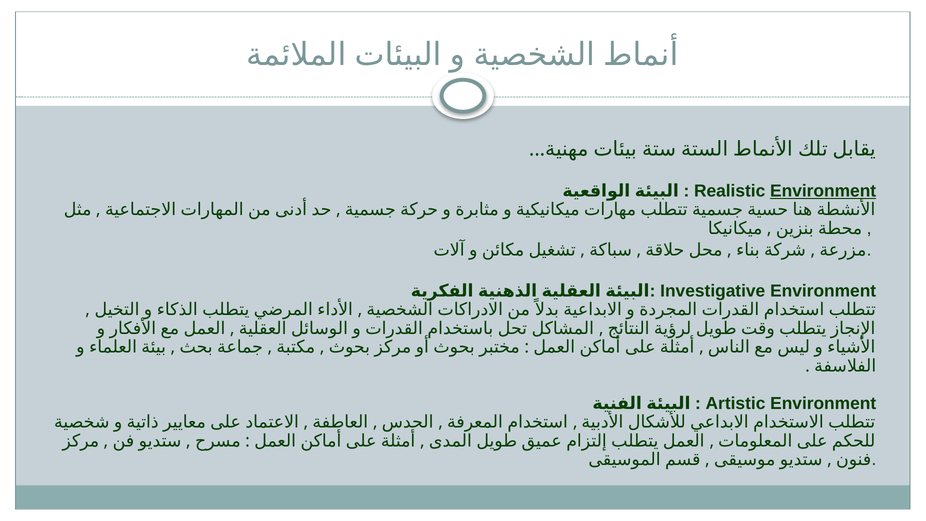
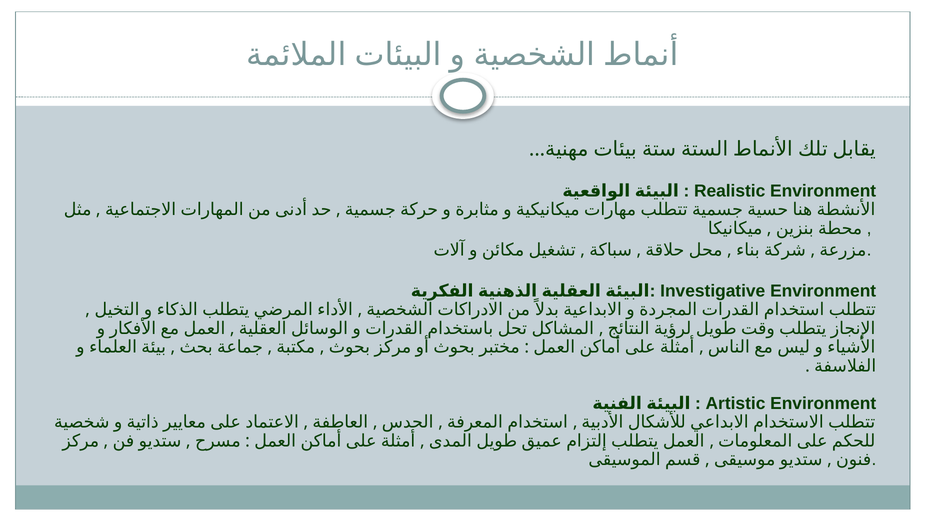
Environment underline: present -> none (823, 191)
